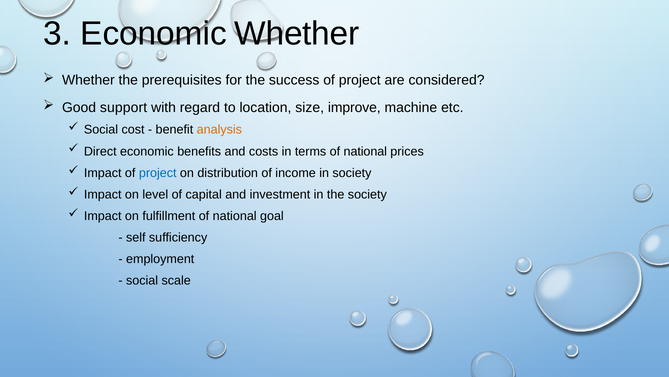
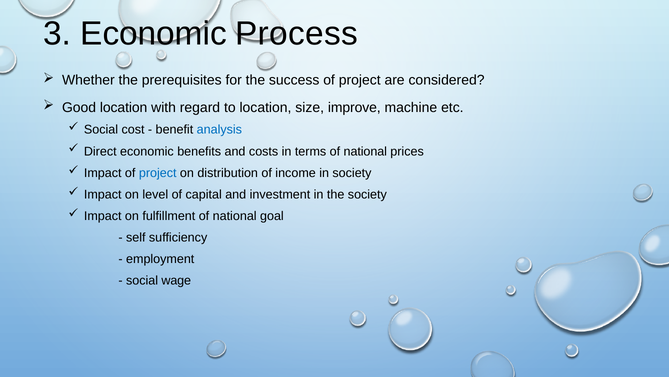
Economic Whether: Whether -> Process (297, 34)
Good support: support -> location (124, 107)
analysis colour: orange -> blue (219, 130)
scale: scale -> wage (176, 280)
